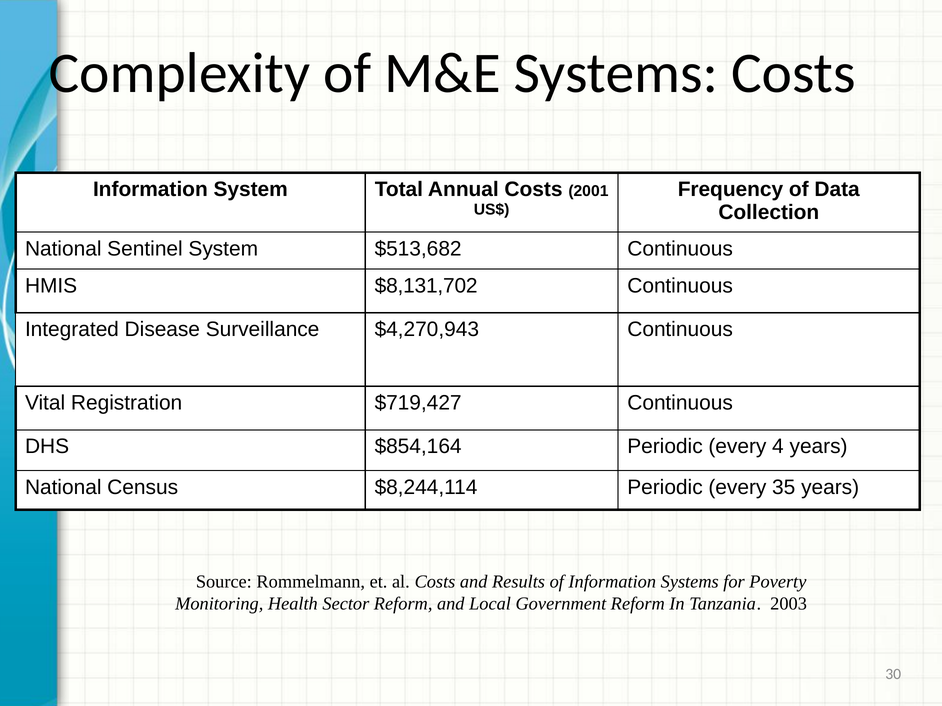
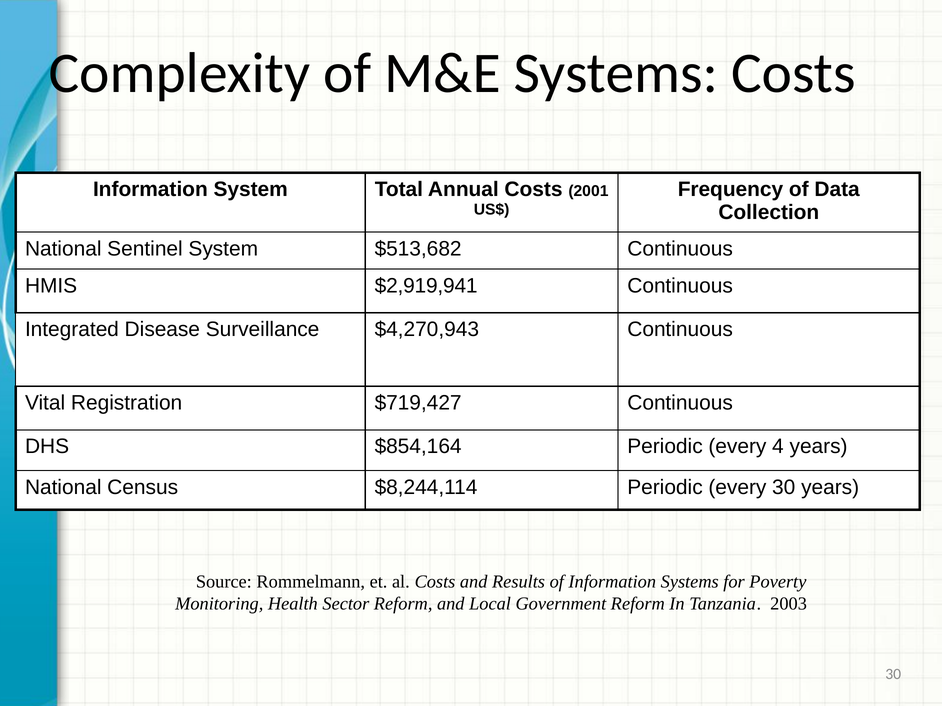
$8,131,702: $8,131,702 -> $2,919,941 (426, 286)
every 35: 35 -> 30 (784, 488)
